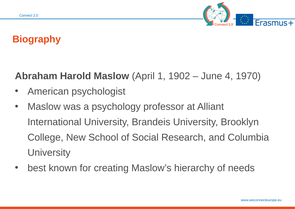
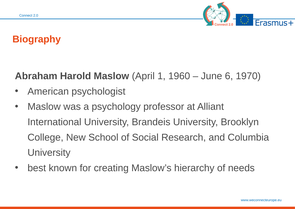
1902: 1902 -> 1960 (179, 76)
4: 4 -> 6 (229, 76)
